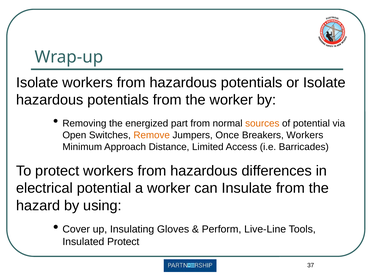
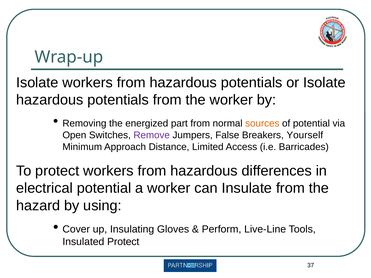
Remove colour: orange -> purple (152, 135)
Once: Once -> False (227, 135)
Breakers Workers: Workers -> Yourself (305, 135)
